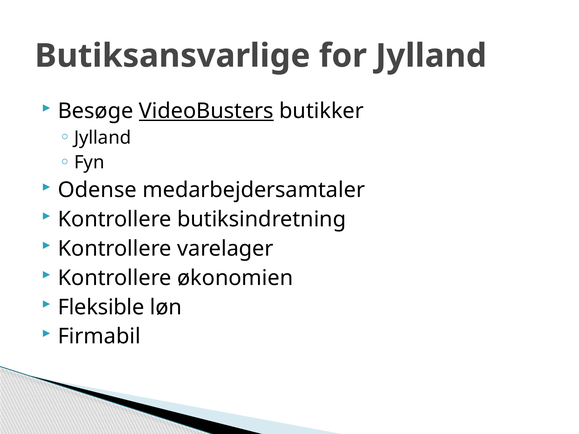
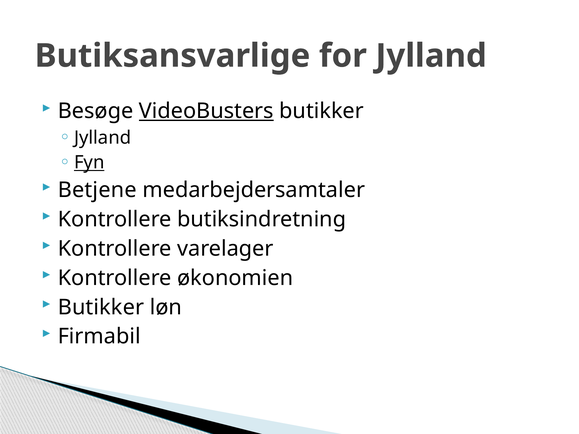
Fyn underline: none -> present (89, 163)
Odense: Odense -> Betjene (97, 190)
Fleksible: Fleksible -> Butikker (101, 307)
